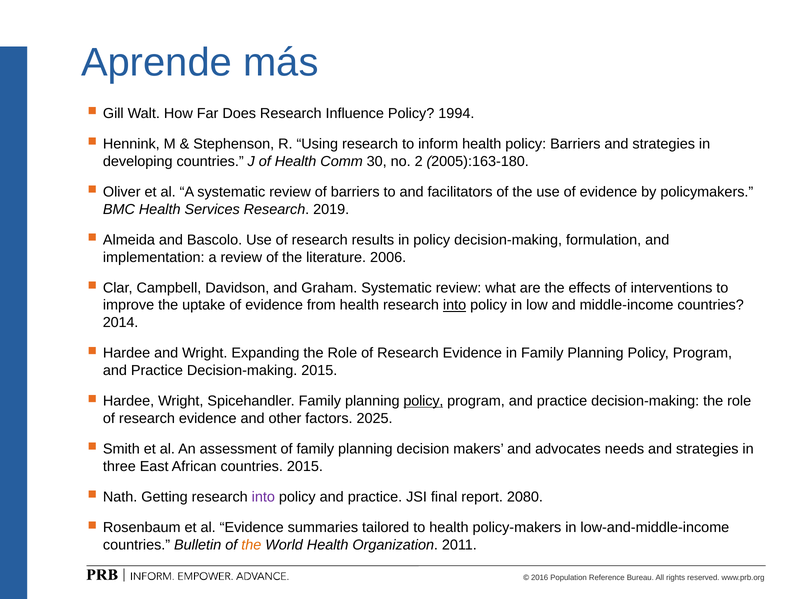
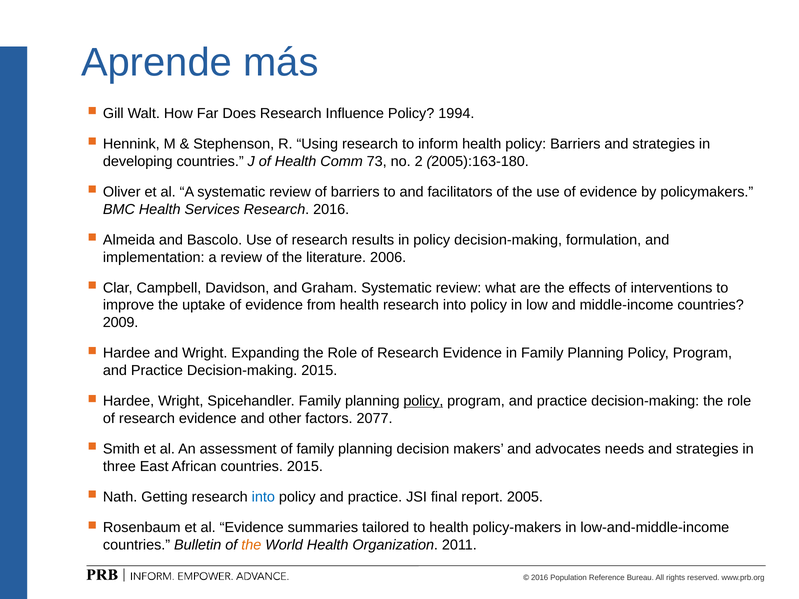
30: 30 -> 73 (377, 161)
Research 2019: 2019 -> 2016 (331, 209)
into underline: present -> none (455, 305)
2014: 2014 -> 2009 (121, 323)
2025: 2025 -> 2077 (375, 419)
into colour: purple -> blue (263, 497)
2080: 2080 -> 2005 (525, 497)
